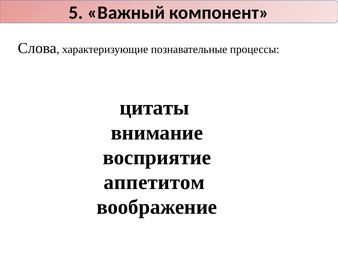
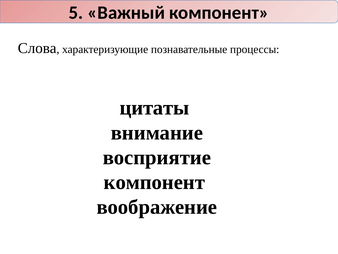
аппетитом: аппетитом -> компонент (154, 182)
